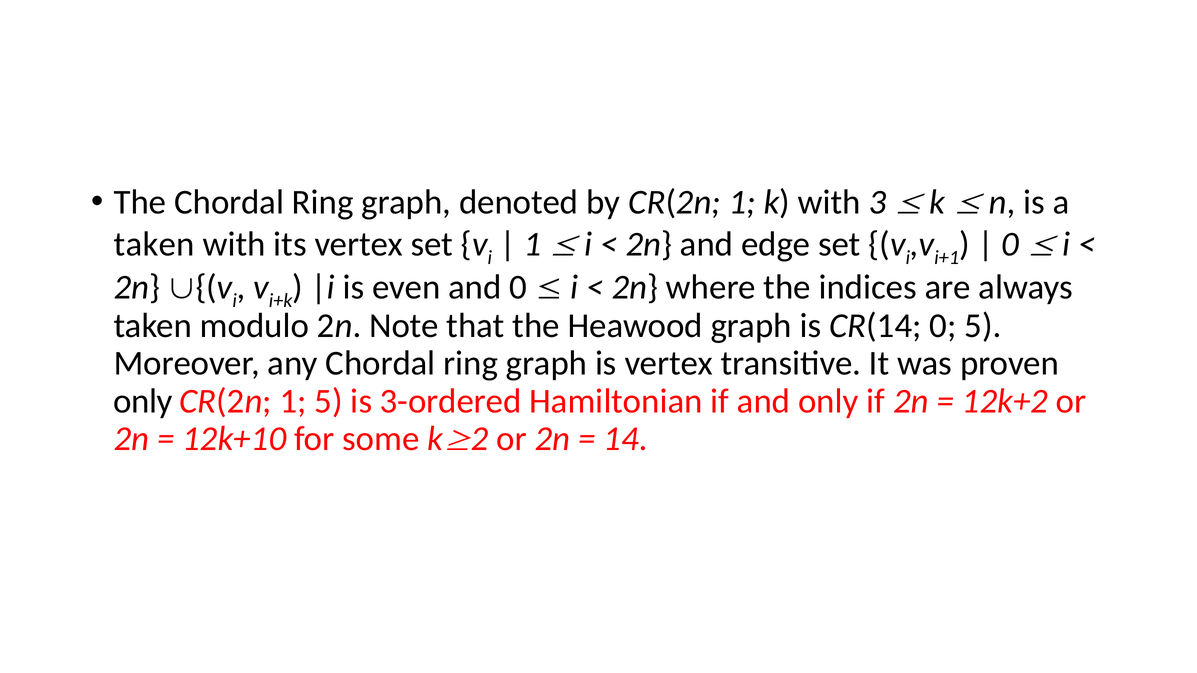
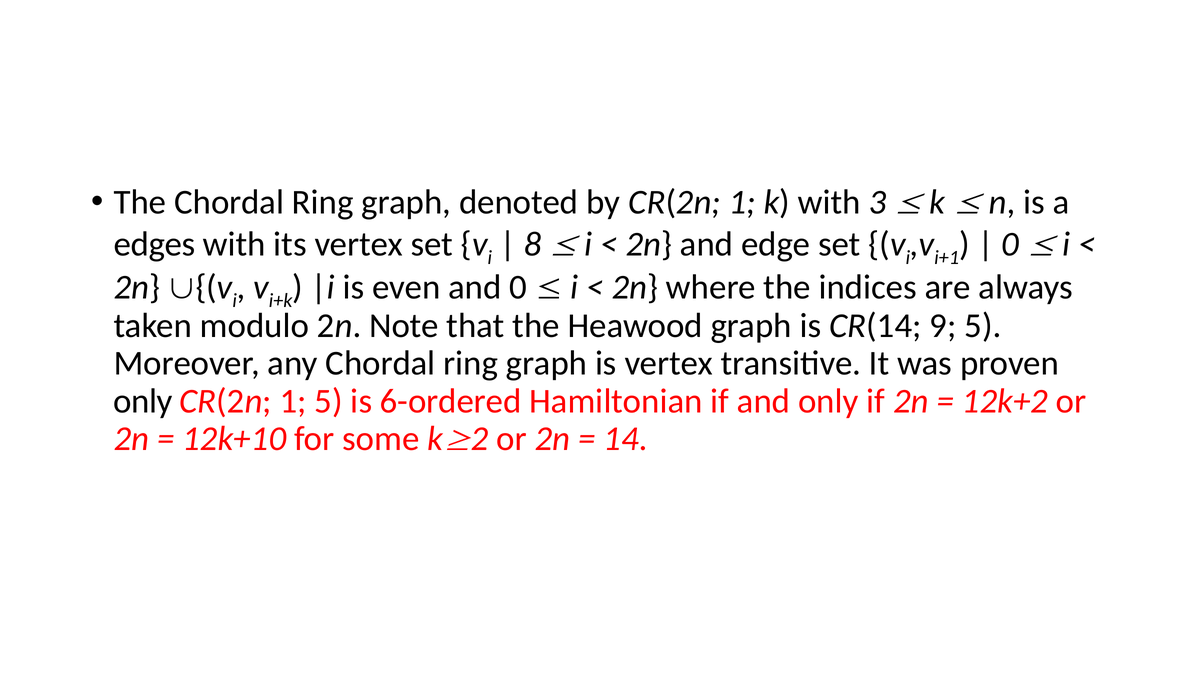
taken: taken -> edges (154, 244)
1: 1 -> 8 (532, 244)
CR(14 0: 0 -> 9 (943, 326)
3-ordered: 3-ordered -> 6-ordered (451, 401)
